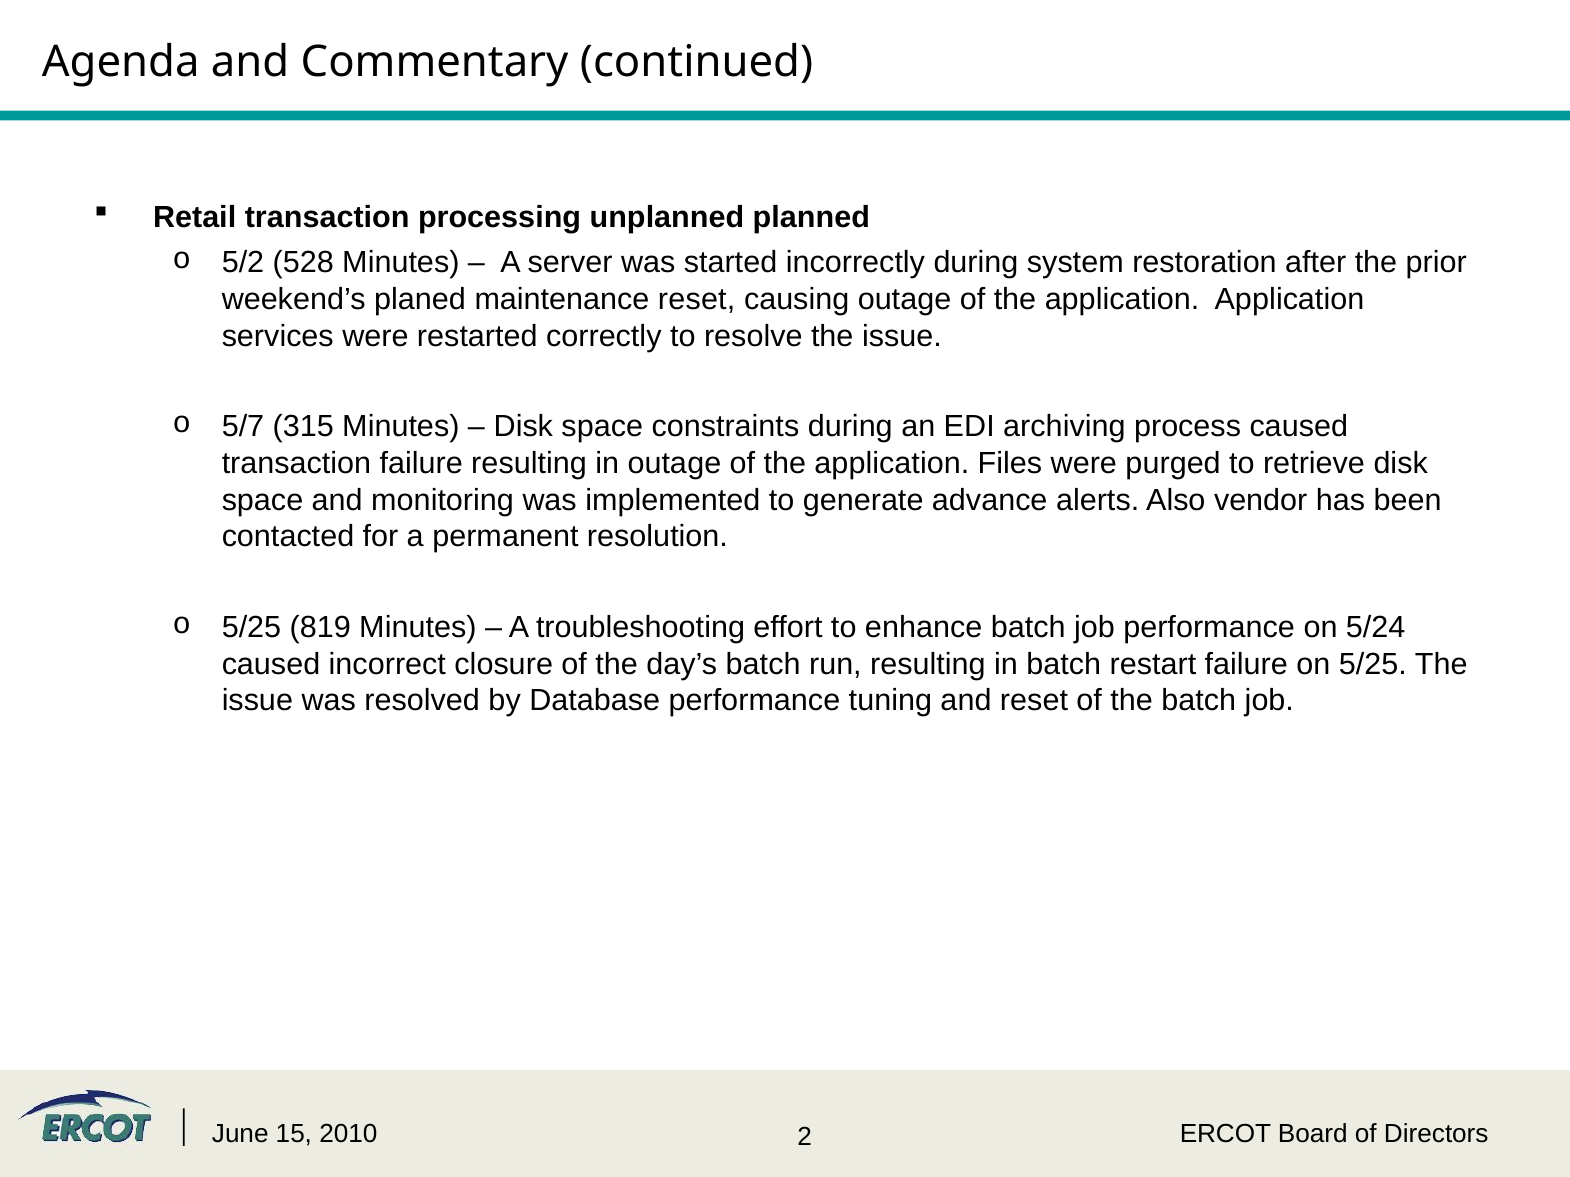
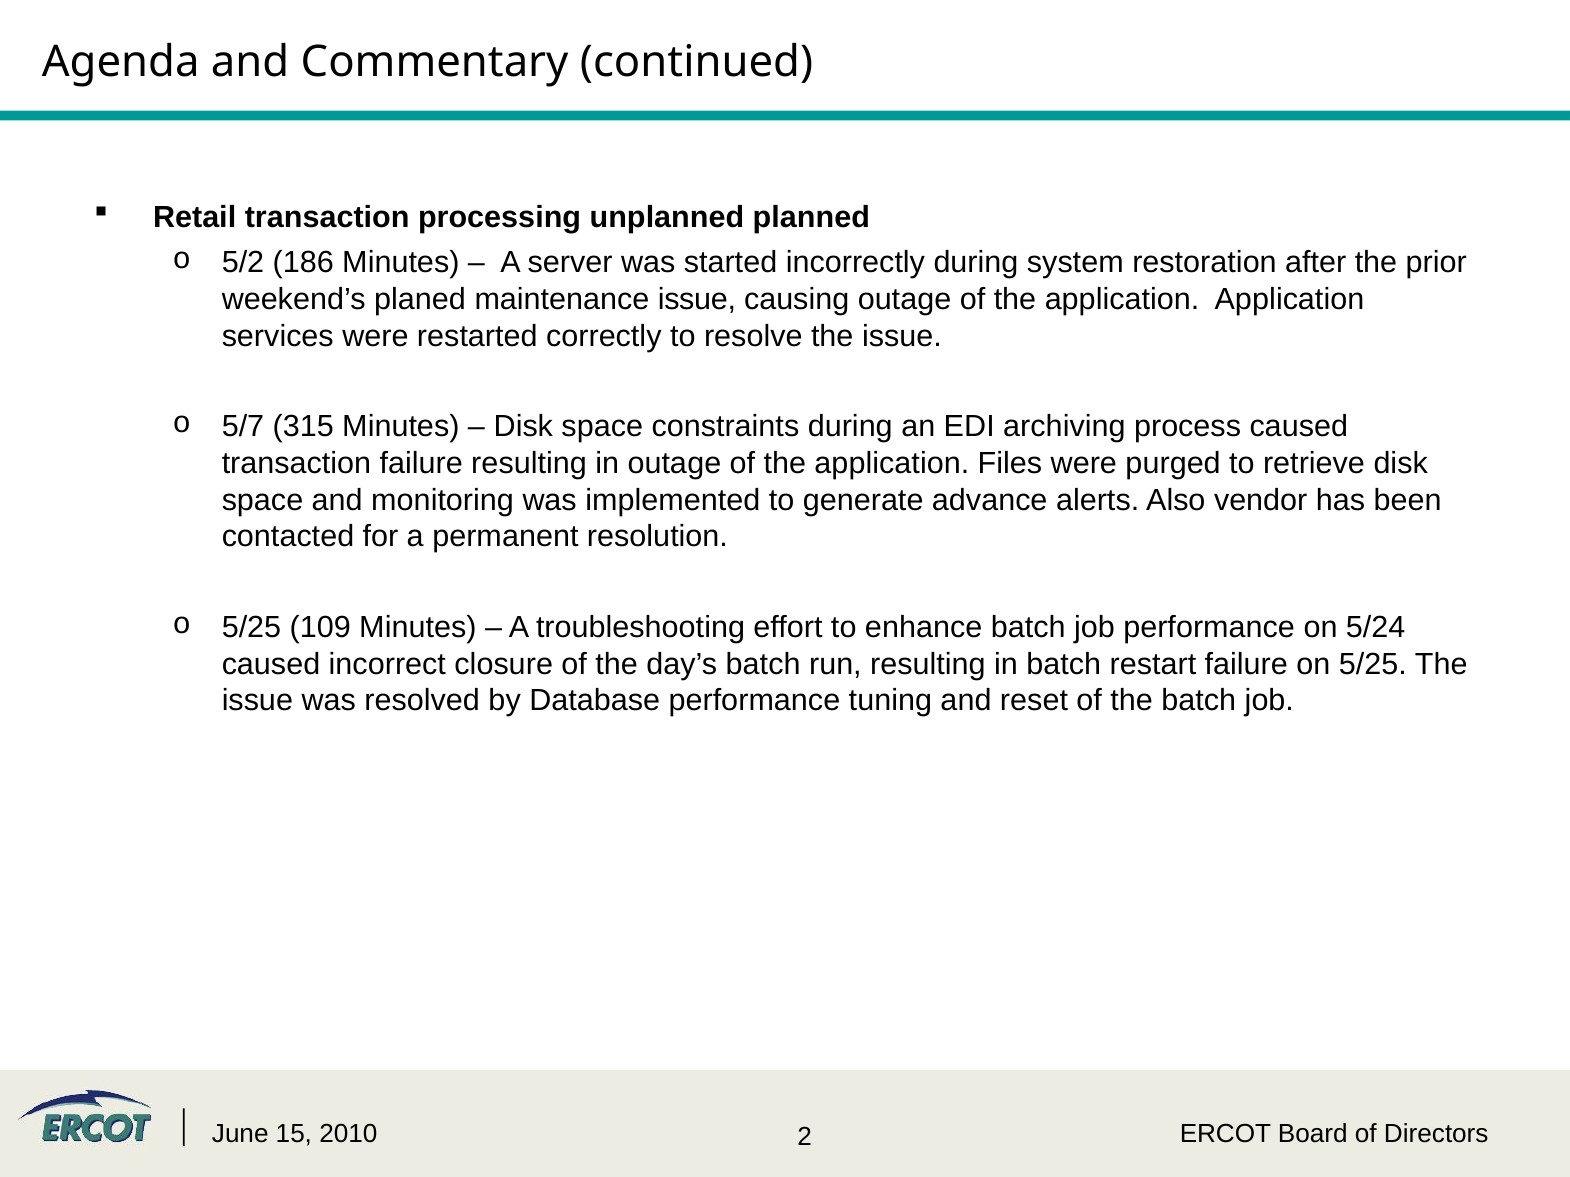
528: 528 -> 186 (303, 263)
maintenance reset: reset -> issue (697, 300)
819: 819 -> 109 (320, 628)
